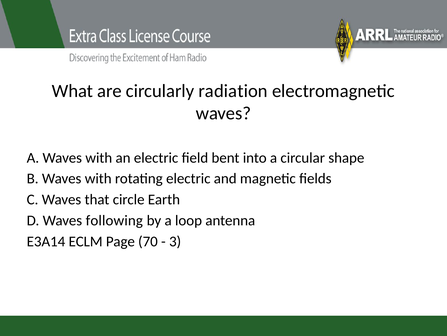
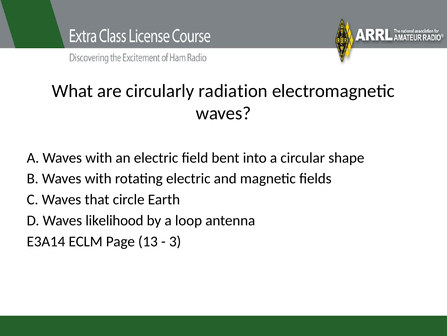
following: following -> likelihood (114, 220)
70: 70 -> 13 (148, 241)
